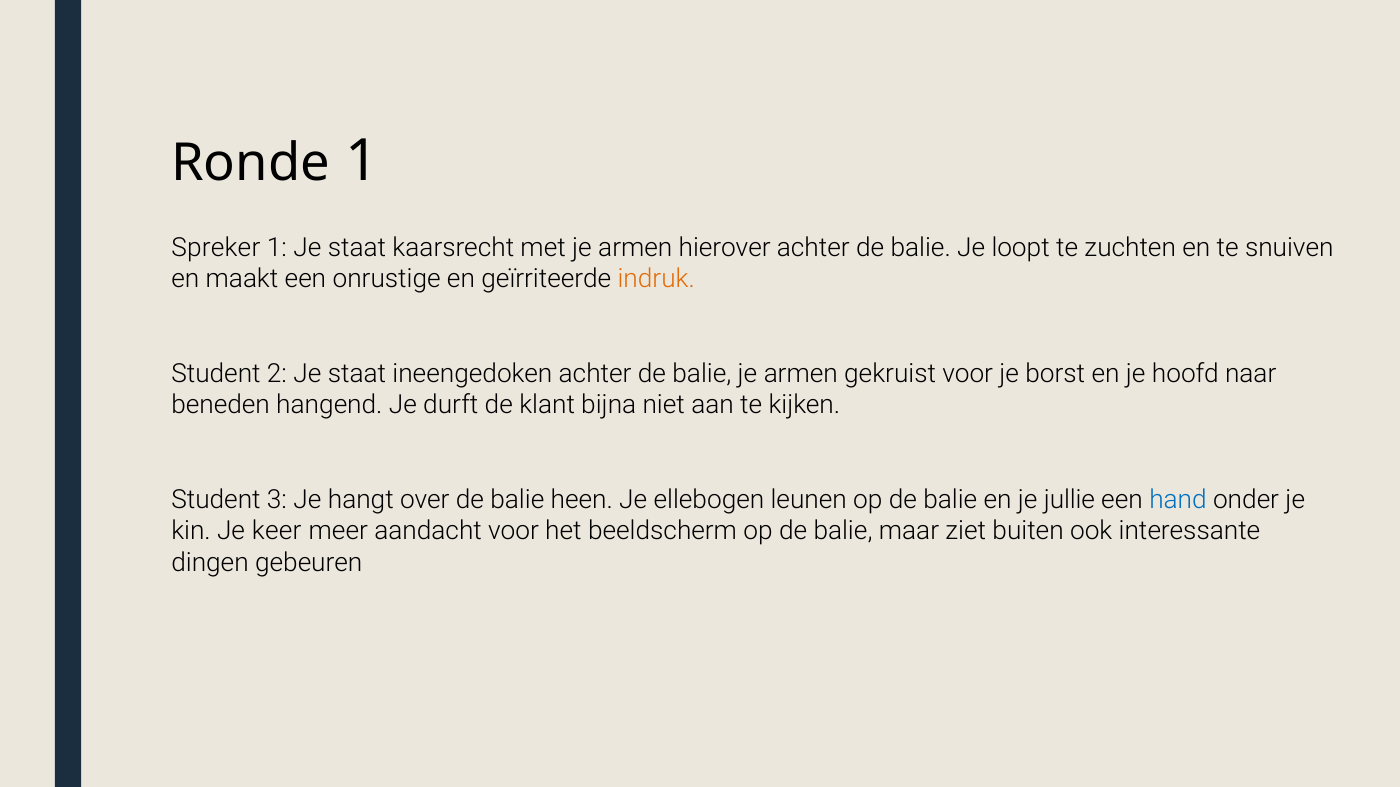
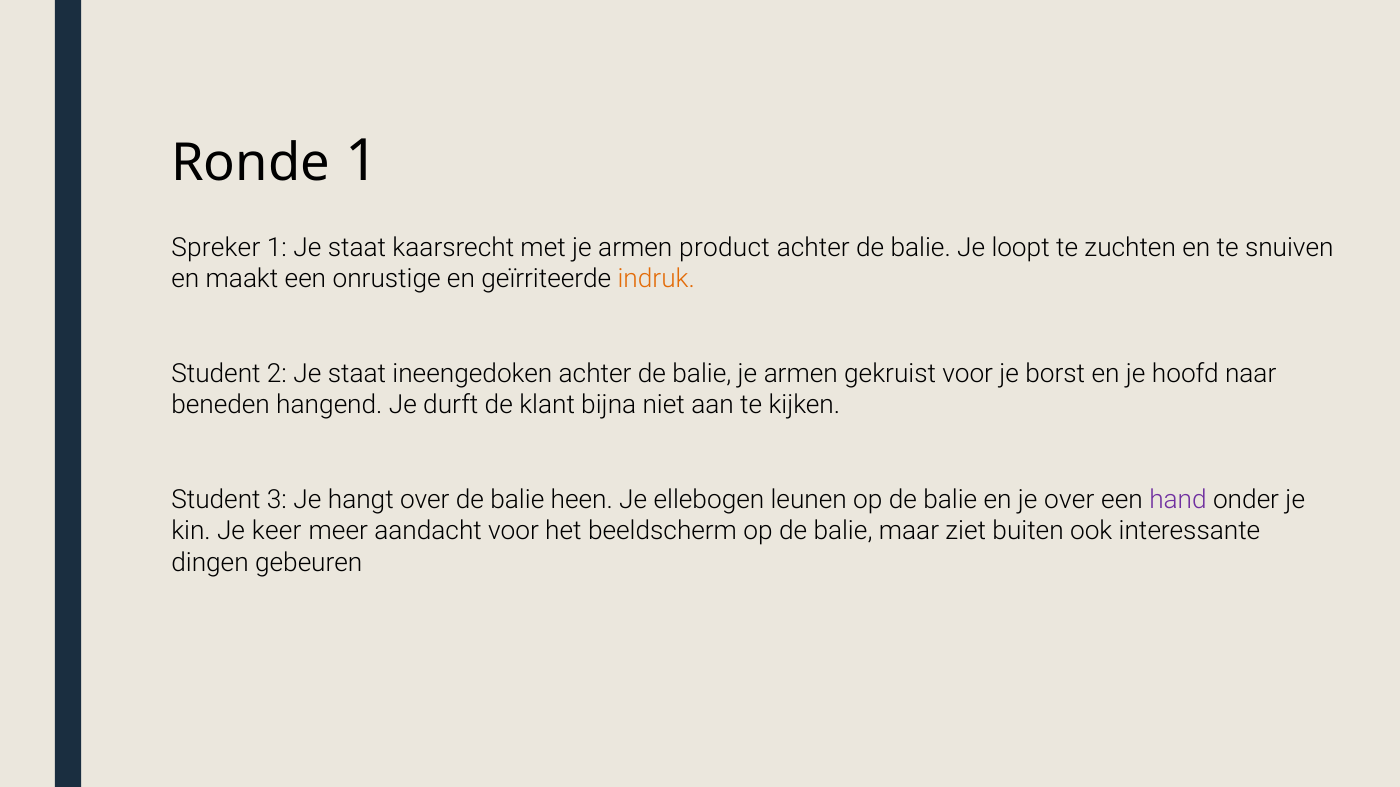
hierover: hierover -> product (724, 248)
je jullie: jullie -> over (1069, 500)
hand colour: blue -> purple (1178, 500)
